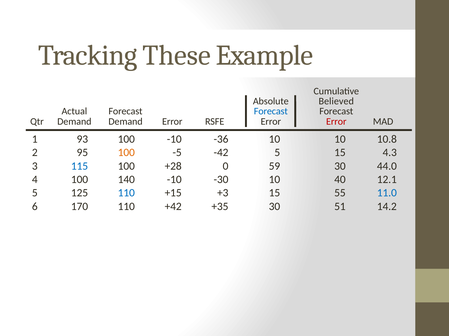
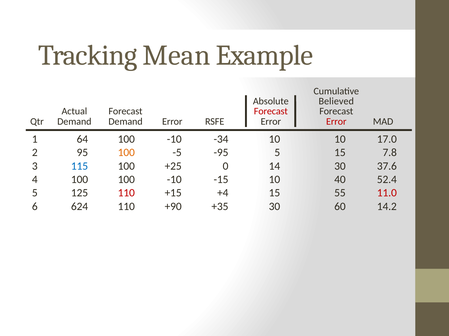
These: These -> Mean (176, 56)
Forecast colour: blue -> red (271, 112)
93: 93 -> 64 (82, 139)
-36: -36 -> -34 (221, 139)
10.8: 10.8 -> 17.0 (387, 139)
-42: -42 -> -95 (221, 153)
4.3: 4.3 -> 7.8 (390, 153)
+28: +28 -> +25 (173, 166)
59: 59 -> 14 (274, 166)
44.0: 44.0 -> 37.6 (387, 166)
100 140: 140 -> 100 (126, 180)
-30: -30 -> -15 (221, 180)
12.1: 12.1 -> 52.4 (387, 180)
110 colour: blue -> red (126, 193)
+3: +3 -> +4 (223, 193)
11.0 colour: blue -> red (387, 193)
170: 170 -> 624 (80, 207)
+42: +42 -> +90 (173, 207)
51: 51 -> 60 (340, 207)
